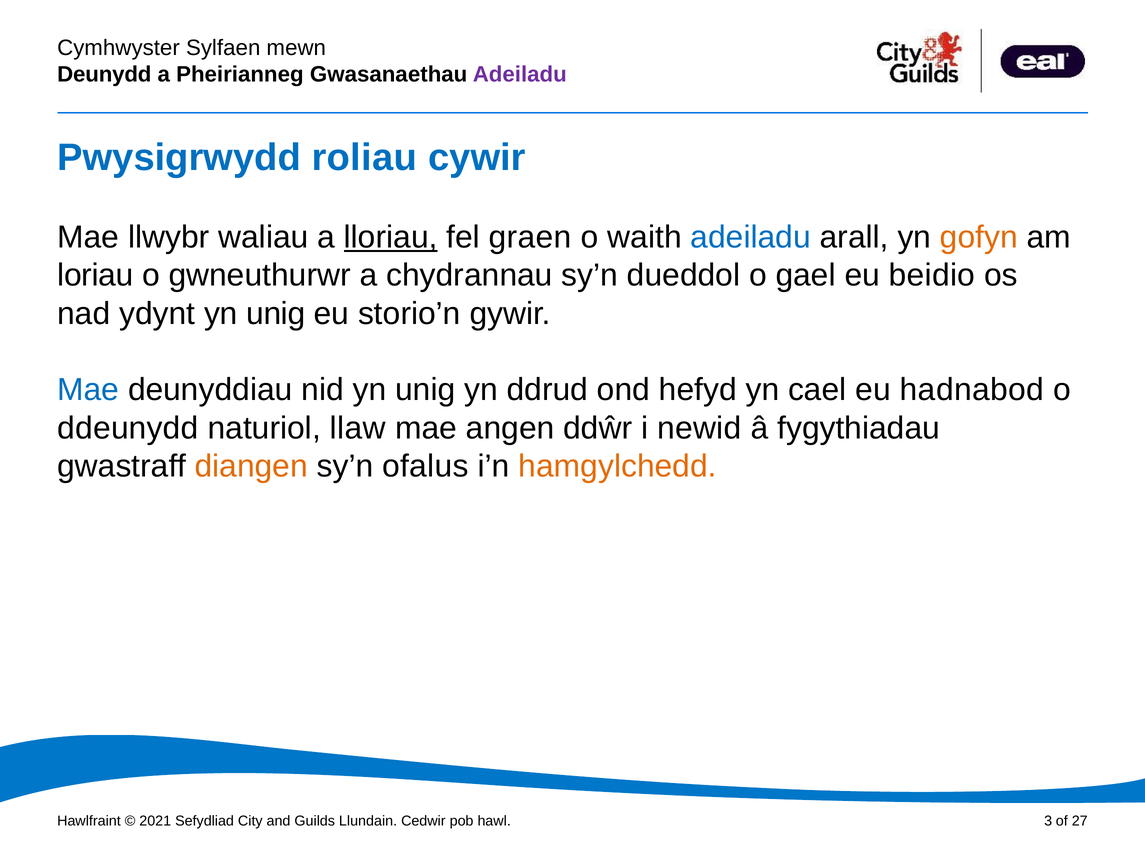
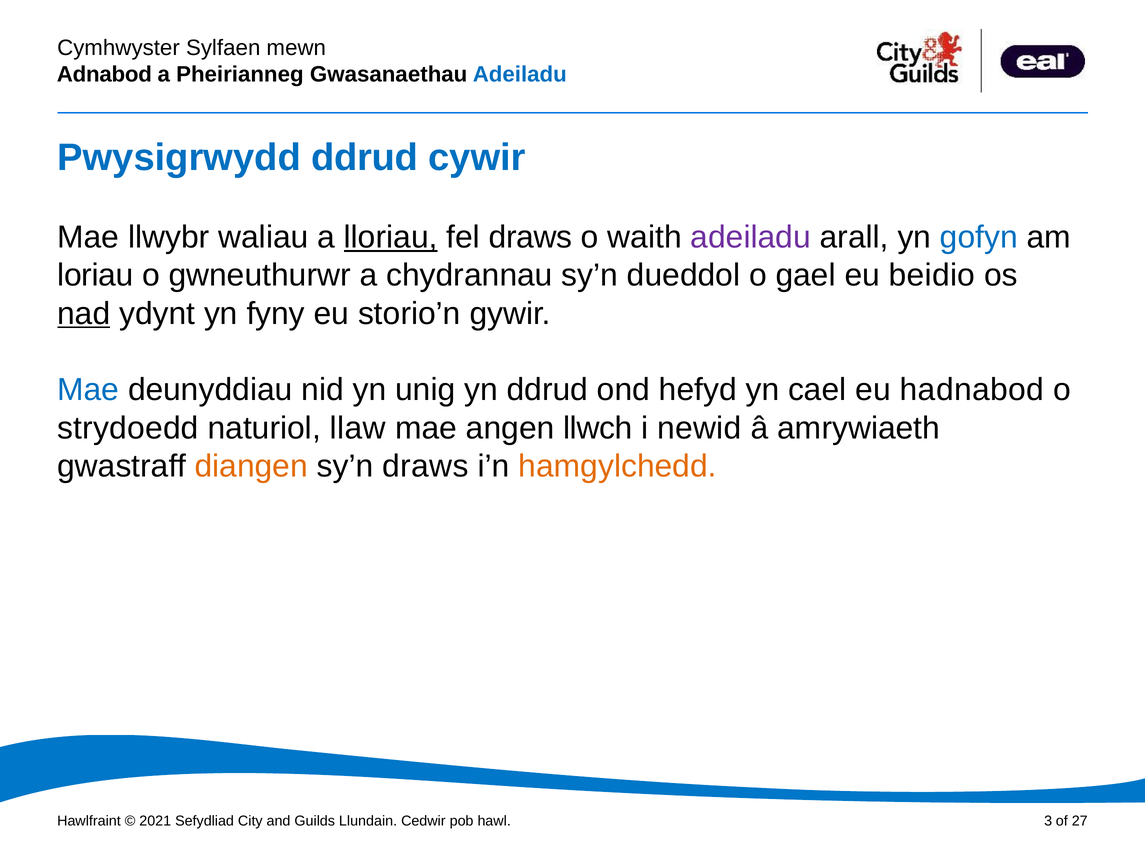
Deunydd: Deunydd -> Adnabod (104, 74)
Adeiladu colour: purple -> blue (520, 74)
Pwysigrwydd roliau: roliau -> ddrud (365, 157)
fel graen: graen -> draws (531, 237)
adeiladu colour: blue -> purple (751, 237)
gofyn colour: orange -> blue (979, 237)
nad underline: none -> present (84, 313)
ydynt yn unig: unig -> fyny (276, 313)
ddeunydd: ddeunydd -> strydoedd (128, 428)
ddŵr: ddŵr -> llwch (598, 428)
fygythiadau: fygythiadau -> amrywiaeth (859, 428)
sy’n ofalus: ofalus -> draws (425, 466)
